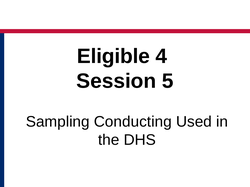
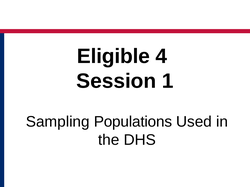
5: 5 -> 1 (168, 81)
Conducting: Conducting -> Populations (133, 122)
